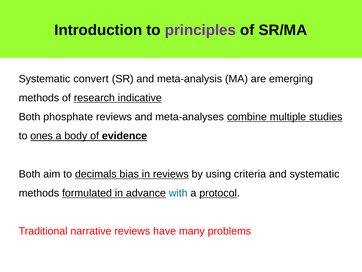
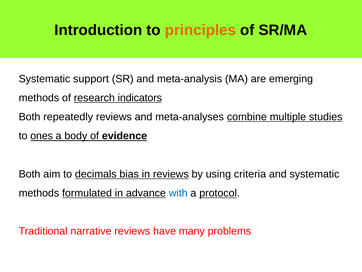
principles colour: purple -> orange (200, 30)
convert: convert -> support (91, 79)
indicative: indicative -> indicators (140, 98)
phosphate: phosphate -> repeatedly (68, 117)
